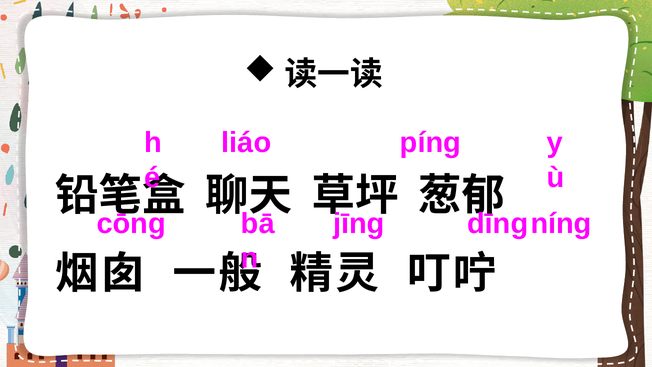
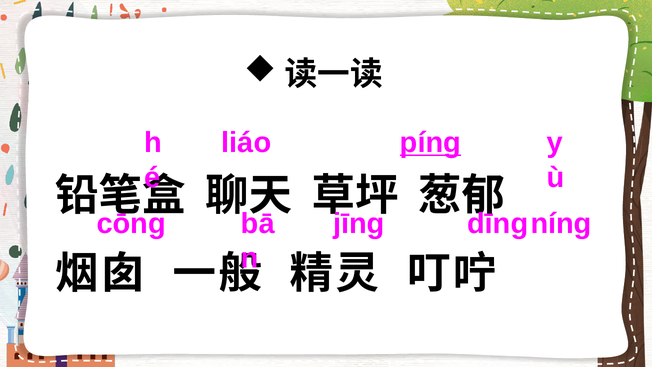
pínɡ underline: none -> present (430, 143)
